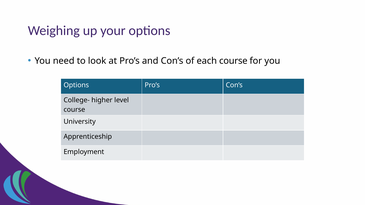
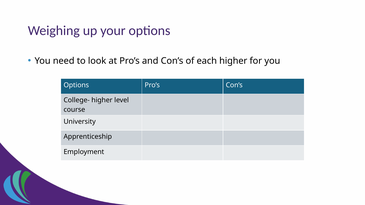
each course: course -> higher (233, 61)
